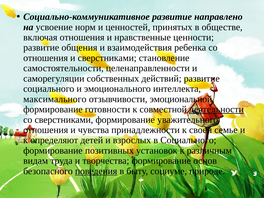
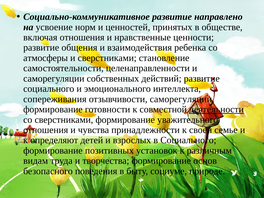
отношения: отношения -> атмосферы (46, 58)
максимального: максимального -> сопереживания (55, 99)
отзывчивости эмоциональной: эмоциональной -> саморегуляции (182, 99)
поведения underline: present -> none (96, 171)
